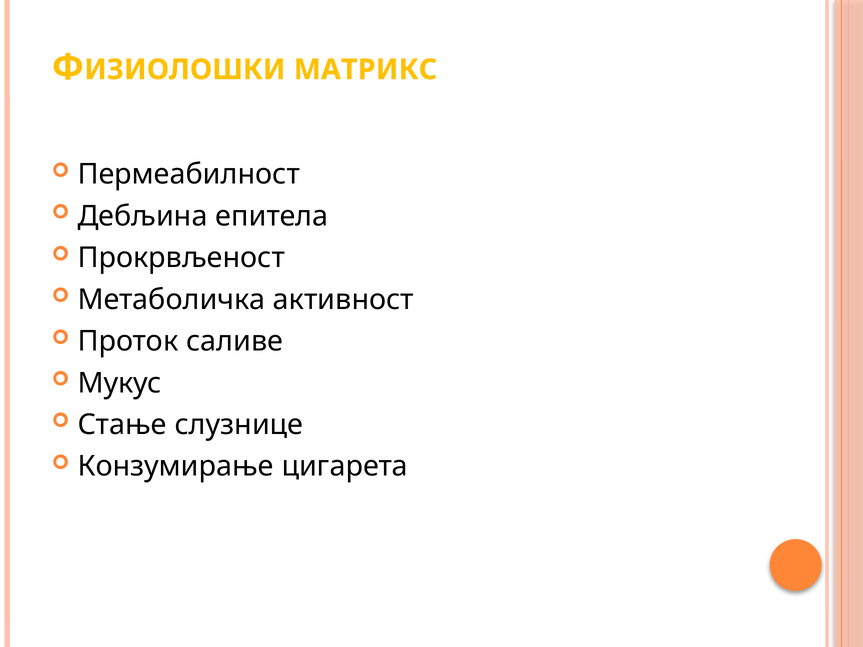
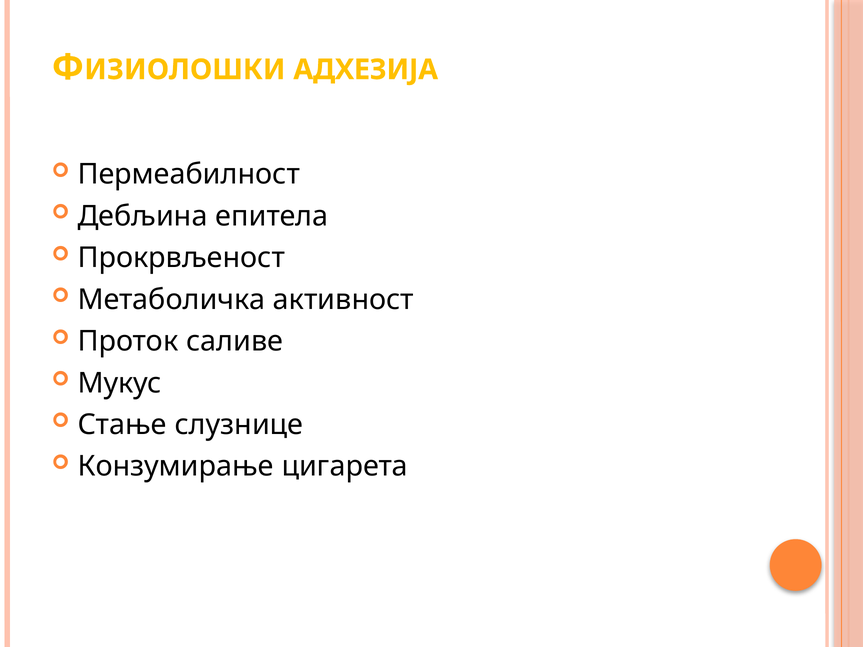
МАТРИКС: МАТРИКС -> АДХЕЗИЈА (366, 70)
